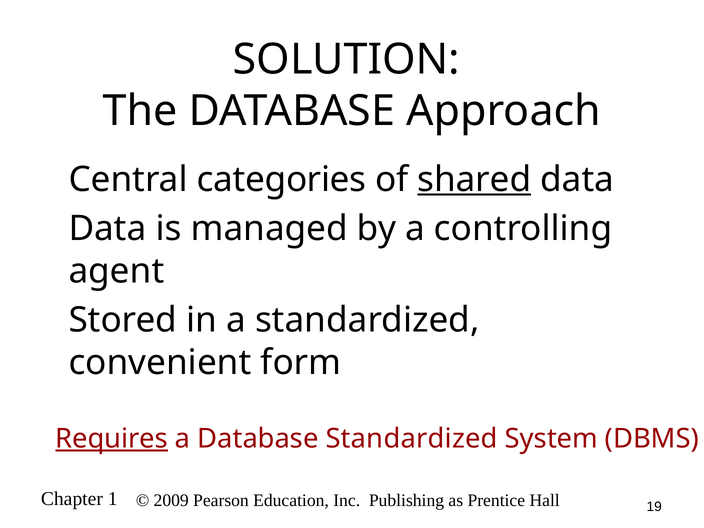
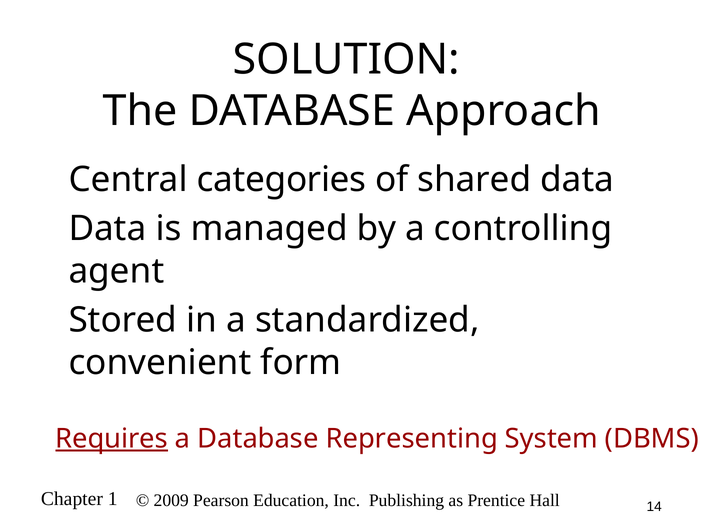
shared underline: present -> none (474, 180)
Database Standardized: Standardized -> Representing (412, 439)
19: 19 -> 14 (654, 507)
